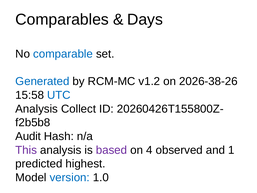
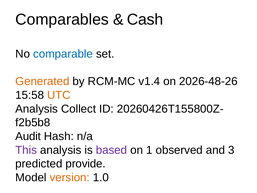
Days: Days -> Cash (145, 20)
Generated colour: blue -> orange (42, 81)
v1.2: v1.2 -> v1.4 (149, 81)
2026-38-26: 2026-38-26 -> 2026-48-26 (208, 81)
UTC colour: blue -> orange (59, 95)
4: 4 -> 1 (149, 150)
1: 1 -> 3 (231, 150)
highest: highest -> provide (86, 164)
version colour: blue -> orange (70, 177)
